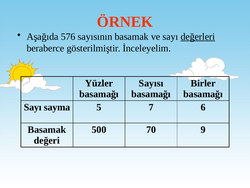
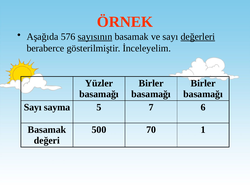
sayısının underline: none -> present (95, 37)
Sayısı: Sayısı -> Birler (151, 83)
9: 9 -> 1 (203, 129)
